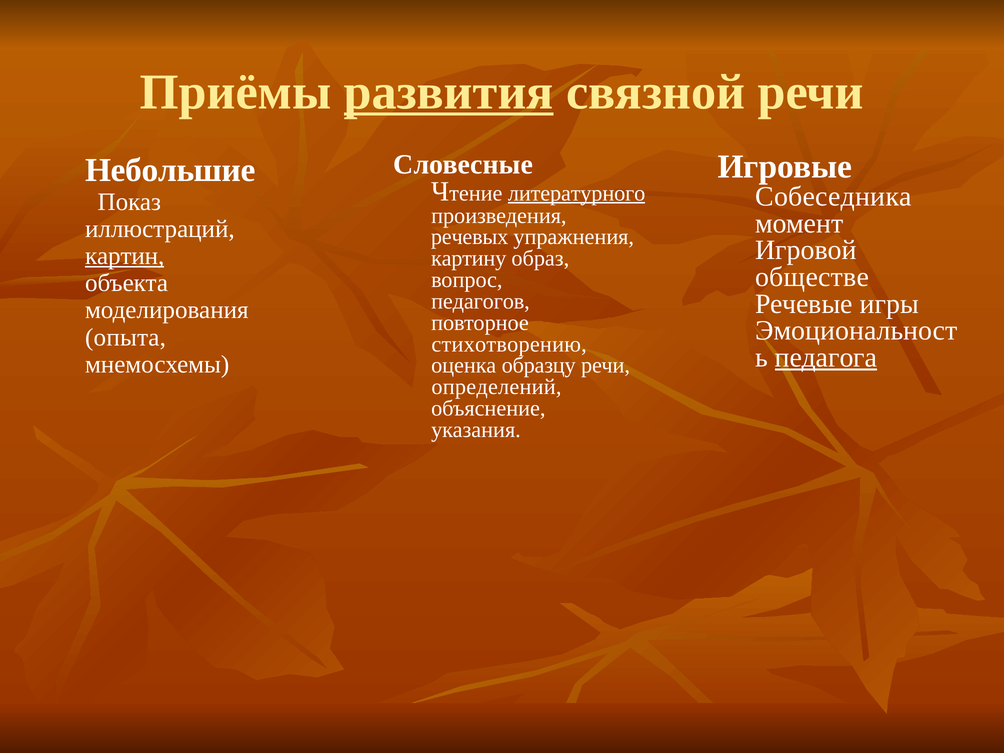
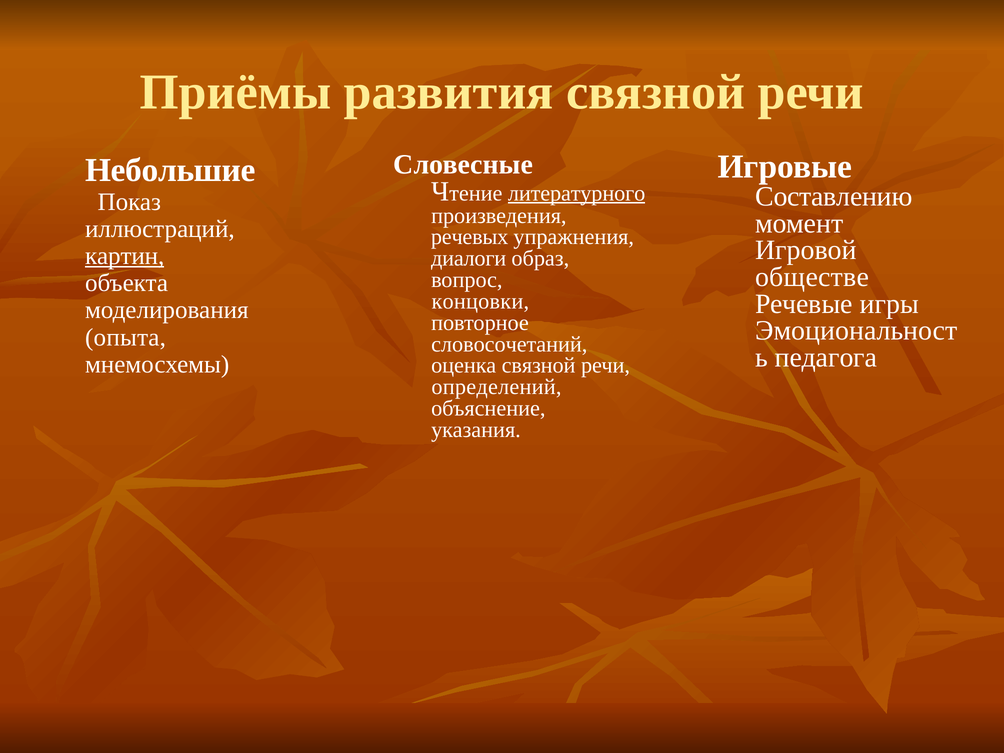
развития underline: present -> none (449, 92)
Собеседника: Собеседника -> Составлению (834, 197)
картину: картину -> диалоги (469, 259)
педагогов: педагогов -> концовки (480, 301)
стихотворению: стихотворению -> словосочетаний (509, 344)
педагога underline: present -> none (826, 357)
оценка образцу: образцу -> связной (539, 366)
